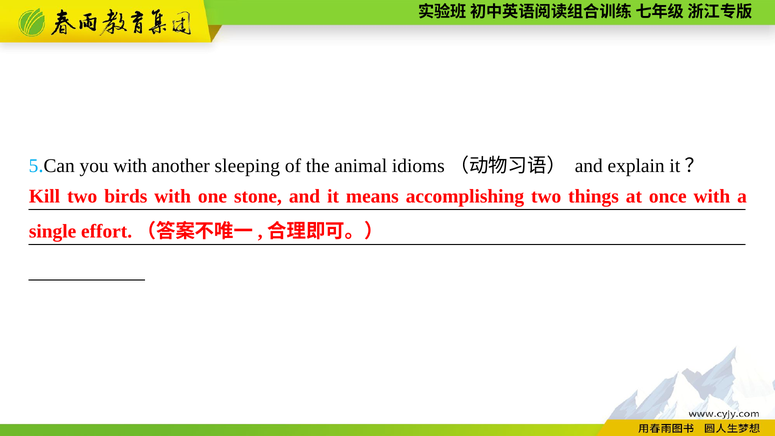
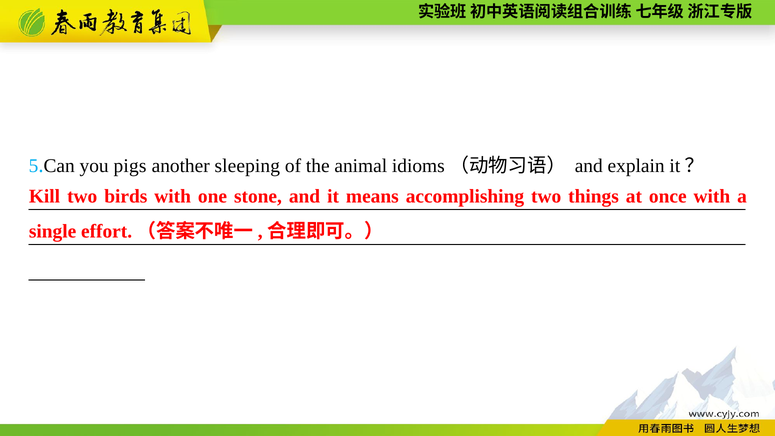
you with: with -> pigs (130, 166)
